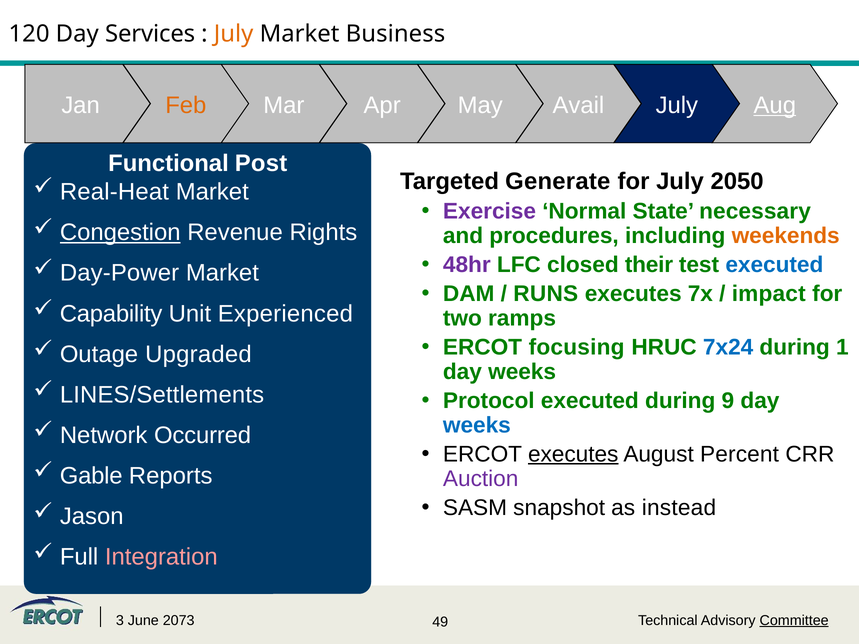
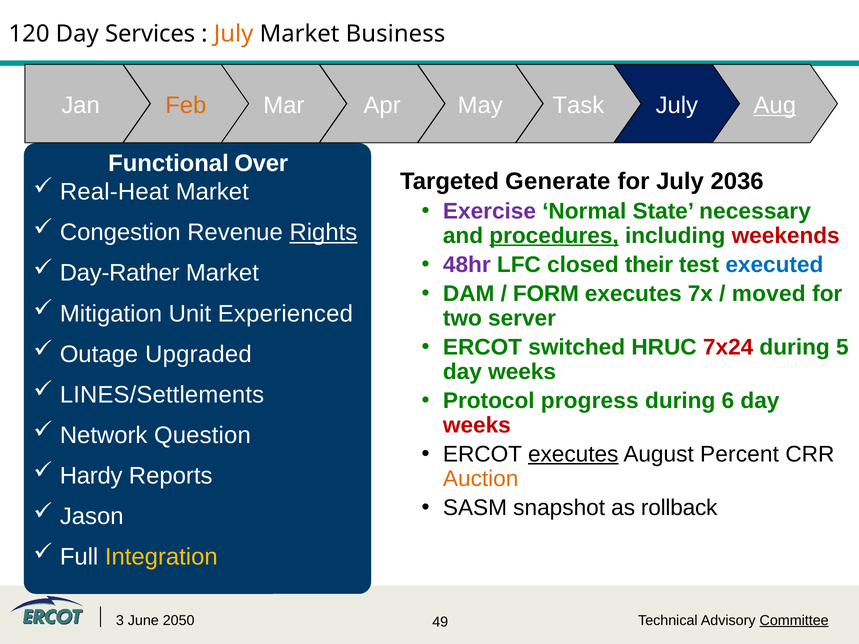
Avail: Avail -> Task (578, 105)
Post: Post -> Over (261, 163)
2050: 2050 -> 2036 (737, 182)
Congestion underline: present -> none (120, 233)
Rights underline: none -> present (323, 233)
procedures underline: none -> present (554, 236)
weekends colour: orange -> red (786, 236)
Day-Power: Day-Power -> Day-Rather (120, 273)
RUNS: RUNS -> FORM (546, 294)
impact: impact -> moved (769, 294)
Capability: Capability -> Mitigation (111, 314)
ramps: ramps -> server (522, 318)
focusing: focusing -> switched (577, 347)
7x24 colour: blue -> red (728, 347)
1: 1 -> 5 (842, 347)
Protocol executed: executed -> progress (590, 401)
9: 9 -> 6 (728, 401)
weeks colour: blue -> red (477, 425)
Occurred: Occurred -> Question (202, 436)
Gable: Gable -> Hardy (91, 476)
Auction colour: purple -> orange (481, 479)
instead: instead -> rollback (679, 508)
Integration colour: pink -> yellow (161, 557)
2073: 2073 -> 2050 (179, 621)
